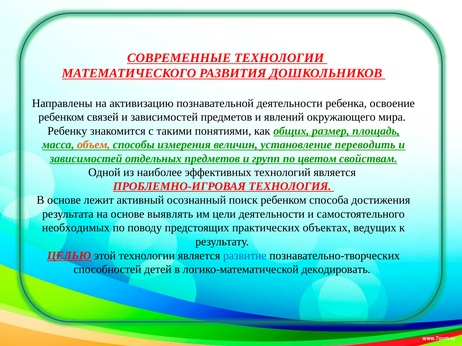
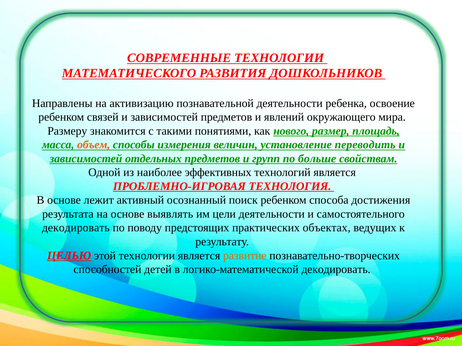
Ребенку: Ребенку -> Размеру (67, 131)
общих: общих -> нового (291, 131)
цветом: цветом -> больше (317, 159)
необходимых: необходимых -> декодировать (76, 228)
развитие colour: blue -> orange (245, 256)
